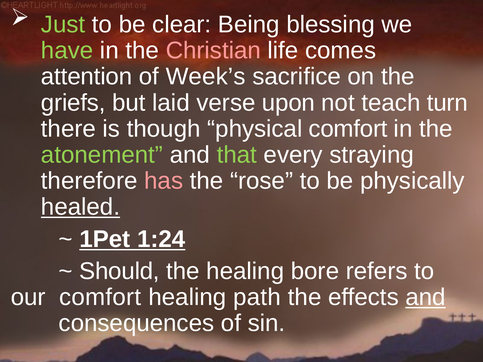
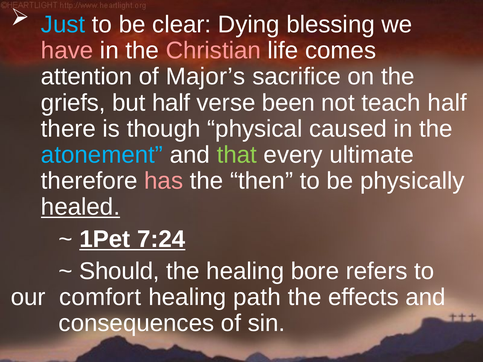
Just colour: light green -> light blue (63, 25)
Being: Being -> Dying (249, 25)
have colour: light green -> pink (67, 51)
Week’s: Week’s -> Major’s (206, 77)
but laid: laid -> half (171, 103)
upon: upon -> been (288, 103)
teach turn: turn -> half (447, 103)
physical comfort: comfort -> caused (348, 129)
atonement colour: light green -> light blue (102, 155)
straying: straying -> ultimate (372, 155)
rose: rose -> then (262, 181)
1:24: 1:24 -> 7:24 (161, 239)
and underline: present -> none (426, 297)
